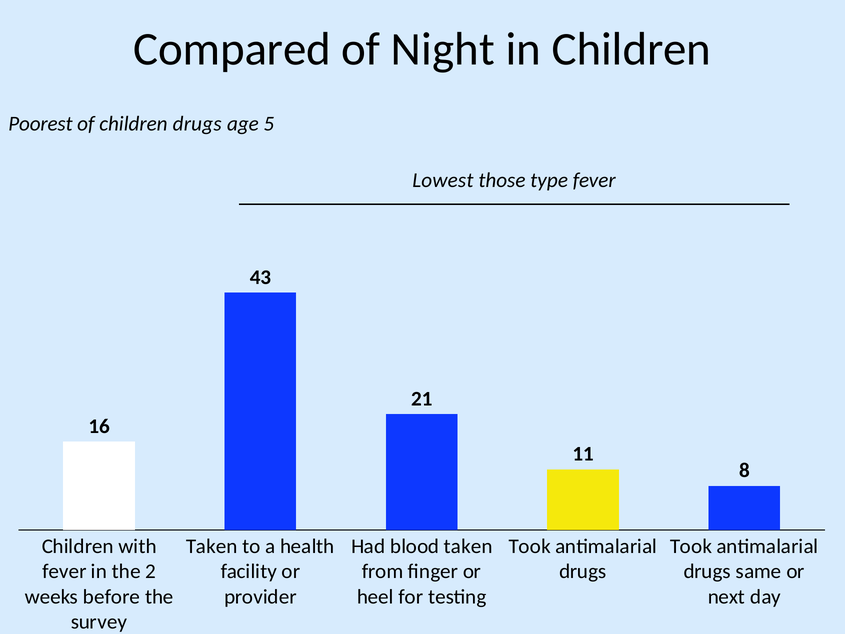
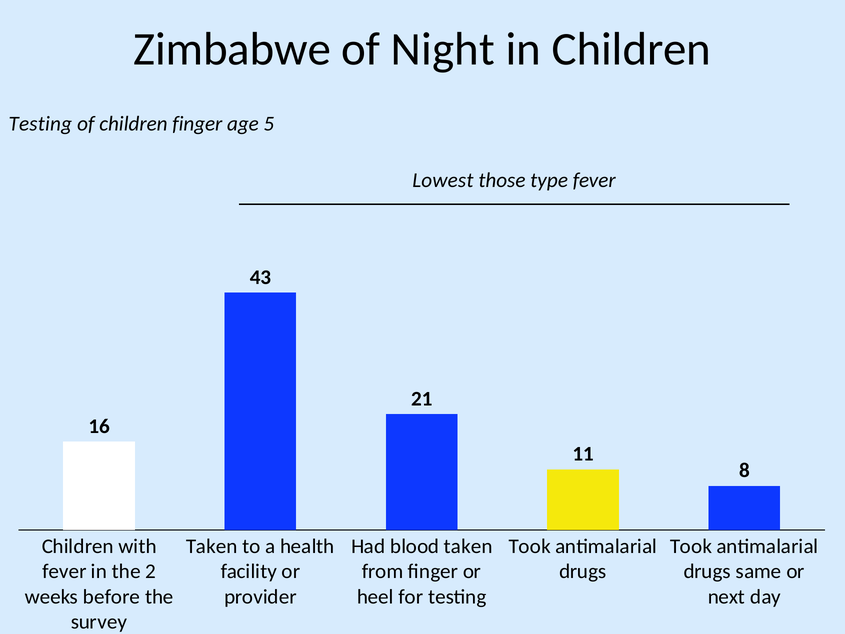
Compared: Compared -> Zimbabwe (232, 49)
Poorest: Poorest -> Testing (40, 124)
children drugs: drugs -> finger (197, 124)
